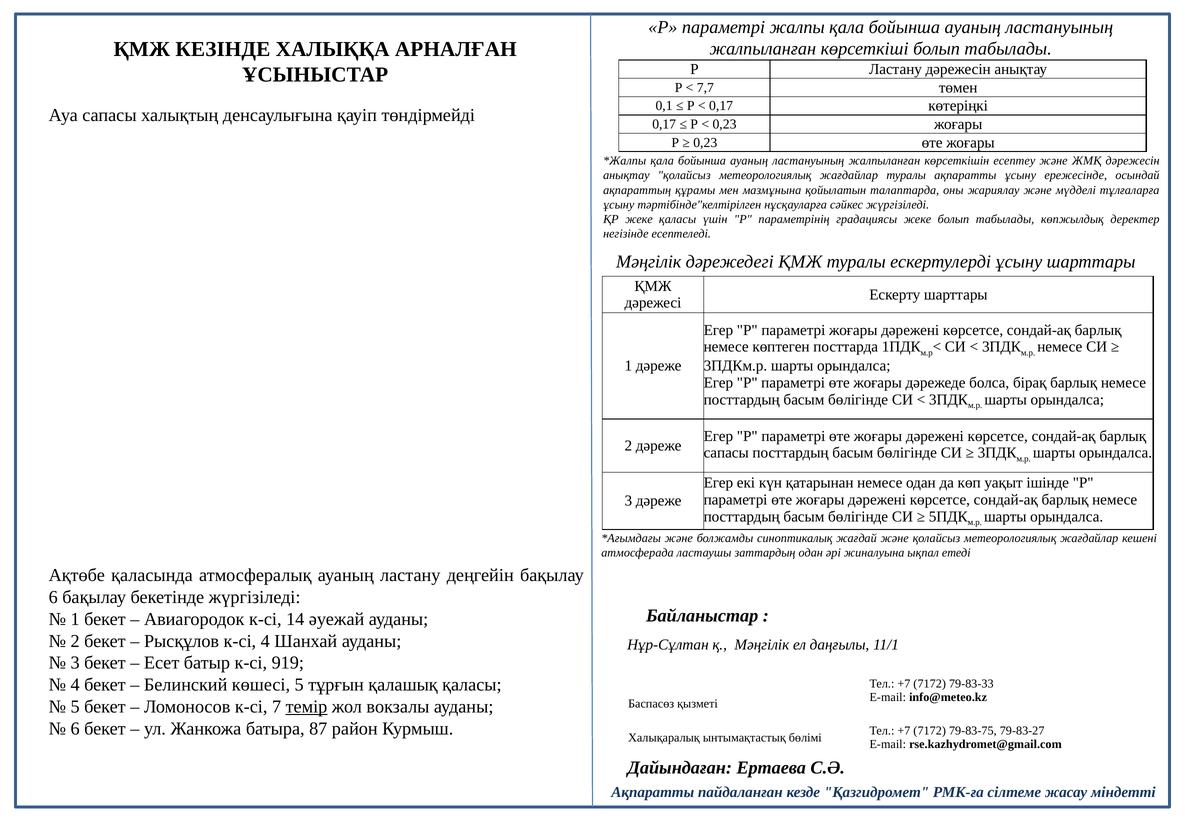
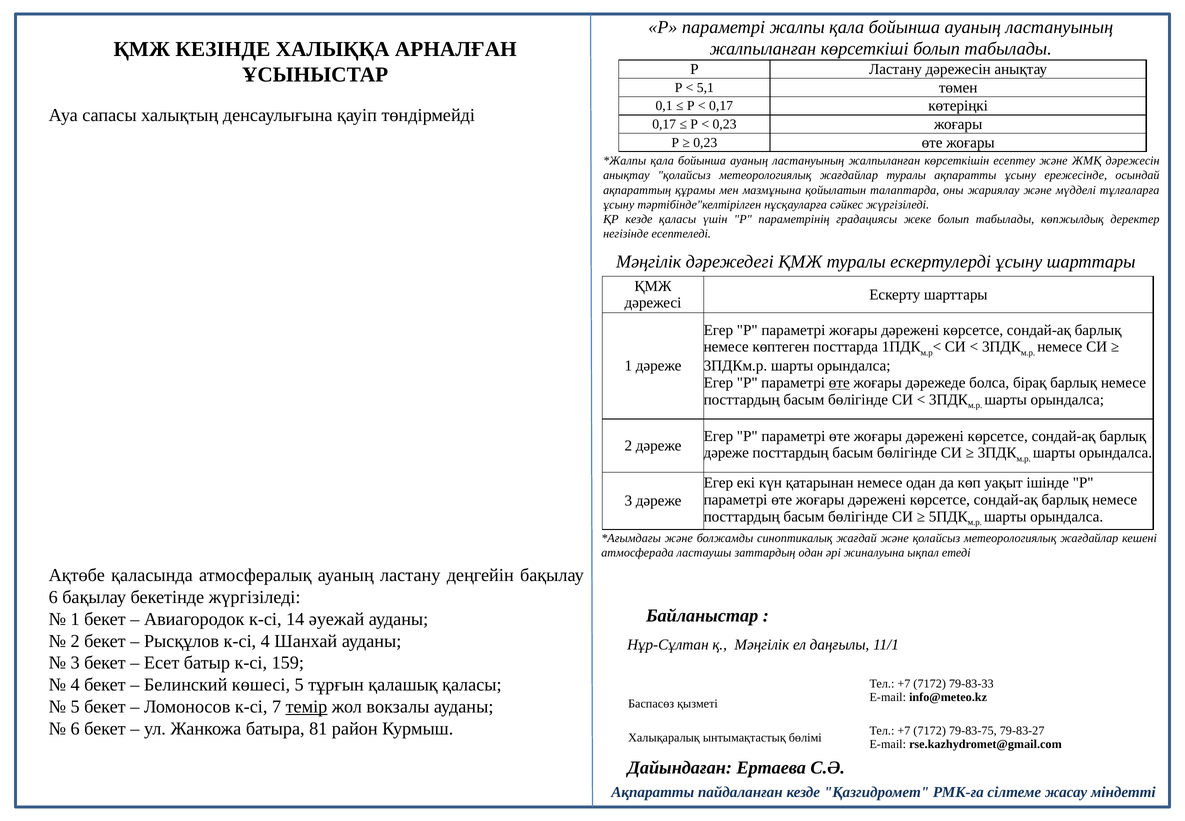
7,7: 7,7 -> 5,1 (705, 88)
ҚР жеке: жеке -> кезде (639, 219)
өте underline: none -> present (839, 382)
сапасы: сапасы -> дәреже (726, 452)
919: 919 -> 159 (288, 662)
87: 87 -> 81 (318, 728)
